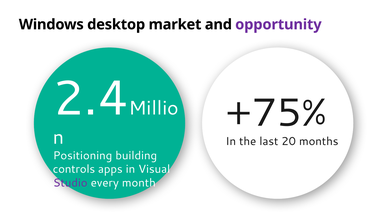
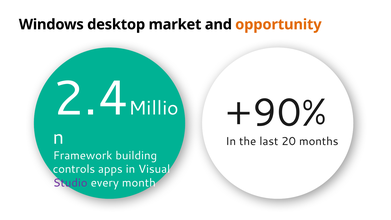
opportunity colour: purple -> orange (278, 24)
+75%: +75% -> +90% (276, 113)
Positioning: Positioning -> Framework (83, 155)
